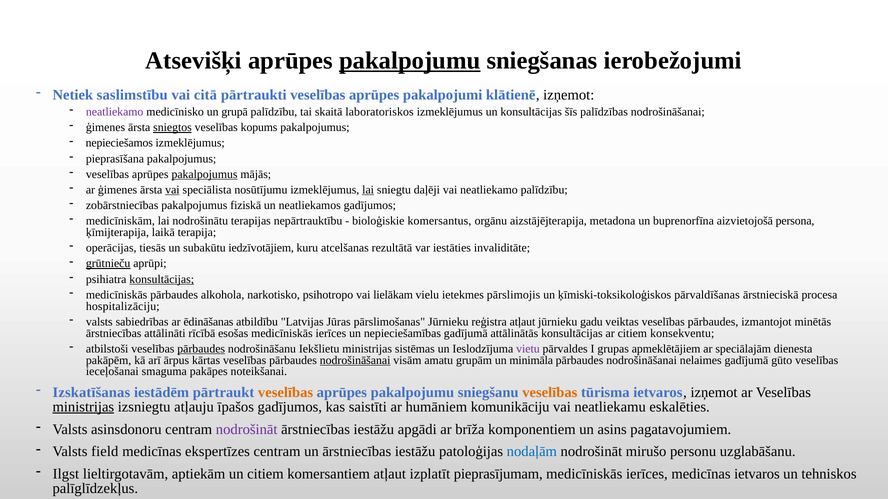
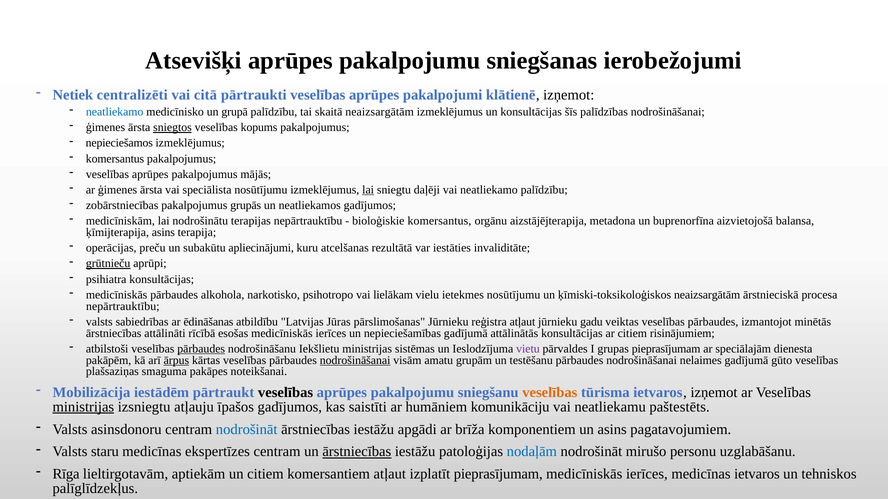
pakalpojumu underline: present -> none (410, 61)
saslimstību: saslimstību -> centralizēti (132, 95)
neatliekamo colour: purple -> blue (115, 112)
skaitā laboratoriskos: laboratoriskos -> neaizsargātām (380, 112)
pieprasīšana: pieprasīšana -> komersantus (115, 159)
pakalpojumus underline: present -> none (205, 174)
vai underline: present -> none (172, 190)
fiziskā: fiziskā -> grupās (246, 206)
persona: persona -> balansa (795, 221)
ķīmijterapija laikā: laikā -> asins (163, 233)
tiesās: tiesās -> preču (153, 248)
iedzīvotājiem: iedzīvotājiem -> apliecinājumi (261, 248)
konsultācijas underline: present -> none (162, 279)
ietekmes pārslimojis: pārslimojis -> nosūtījumu (514, 295)
ķīmiski-toksikoloģiskos pārvaldīšanas: pārvaldīšanas -> neaizsargātām (707, 295)
hospitalizāciju: hospitalizāciju -> nepārtrauktību (123, 306)
konsekventu: konsekventu -> risinājumiem (682, 334)
grupas apmeklētājiem: apmeklētājiem -> pieprasījumam (666, 349)
ārpus underline: none -> present (176, 361)
minimāla: minimāla -> testēšanu (531, 361)
ieceļošanai: ieceļošanai -> plašsaziņas (112, 372)
Izskatīšanas: Izskatīšanas -> Mobilizācija (91, 393)
veselības colour: orange -> black (286, 393)
eskalēties: eskalēties -> paštestēts (680, 407)
nodrošināt colour: purple -> blue (247, 430)
field: field -> staru (105, 452)
ārstniecības underline: none -> present (357, 452)
Ilgst: Ilgst -> Rīga (66, 475)
